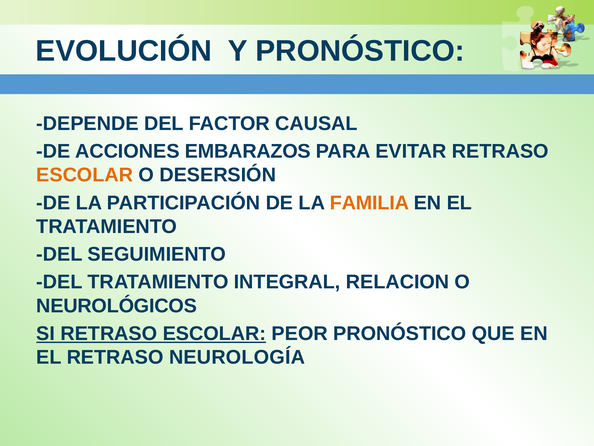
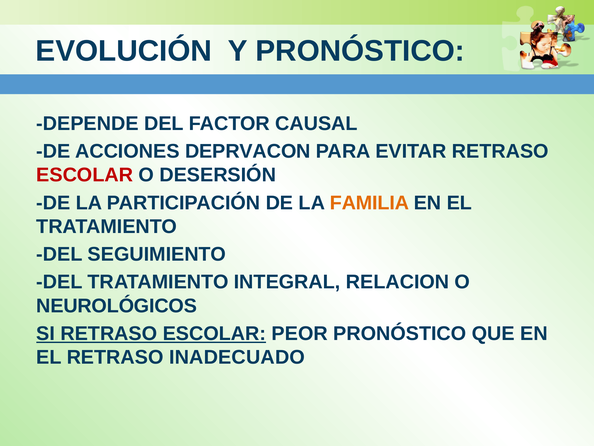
EMBARAZOS: EMBARAZOS -> DEPRVACON (248, 151)
ESCOLAR colour: orange -> red (85, 175)
NEUROLOGÍA: NEUROLOGÍA -> INADECUADO (237, 357)
